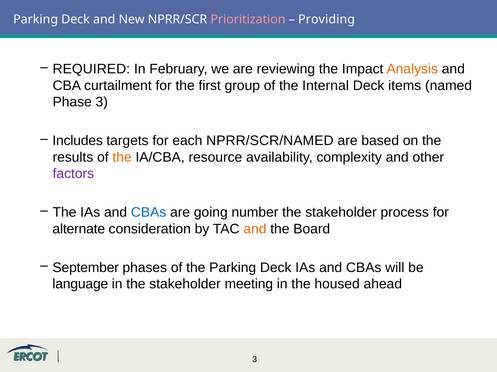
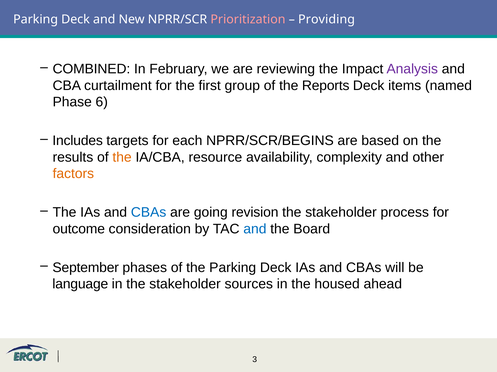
REQUIRED: REQUIRED -> COMBINED (91, 69)
Analysis colour: orange -> purple (412, 69)
Internal: Internal -> Reports (326, 86)
Phase 3: 3 -> 6 (102, 102)
NPRR/SCR/NAMED: NPRR/SCR/NAMED -> NPRR/SCR/BEGINS (270, 141)
factors colour: purple -> orange (73, 174)
number: number -> revision (255, 213)
alternate: alternate -> outcome (79, 229)
and colour: orange -> blue (255, 229)
meeting: meeting -> sources (249, 285)
